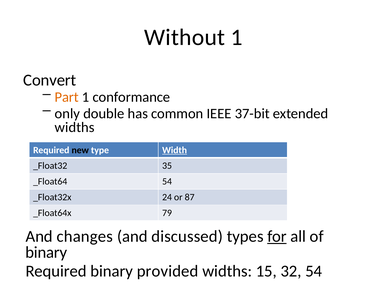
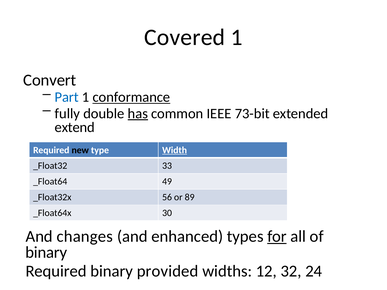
Without: Without -> Covered (185, 37)
Part colour: orange -> blue (67, 97)
conformance underline: none -> present (131, 97)
only: only -> fully (67, 114)
has underline: none -> present (138, 114)
37-bit: 37-bit -> 73-bit (252, 114)
widths: widths -> extend (75, 128)
35: 35 -> 33 (167, 166)
54: 54 -> 49 (167, 182)
24: 24 -> 56 (167, 197)
87: 87 -> 89 (190, 197)
79: 79 -> 30 (167, 213)
discussed: discussed -> enhanced (187, 237)
15: 15 -> 12 (266, 271)
32 54: 54 -> 24 (314, 271)
